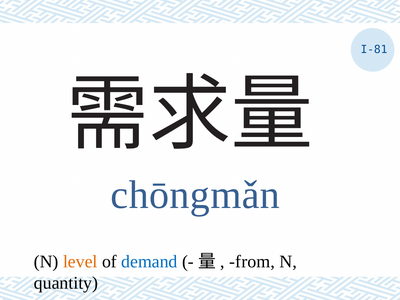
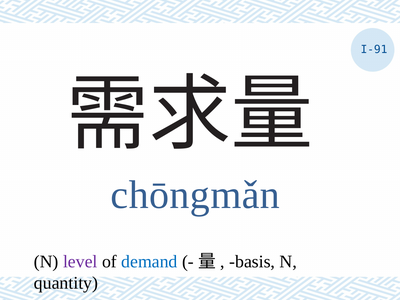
I-81: I-81 -> I-91 (374, 49)
level colour: orange -> purple (80, 262)
from: from -> basis (252, 262)
